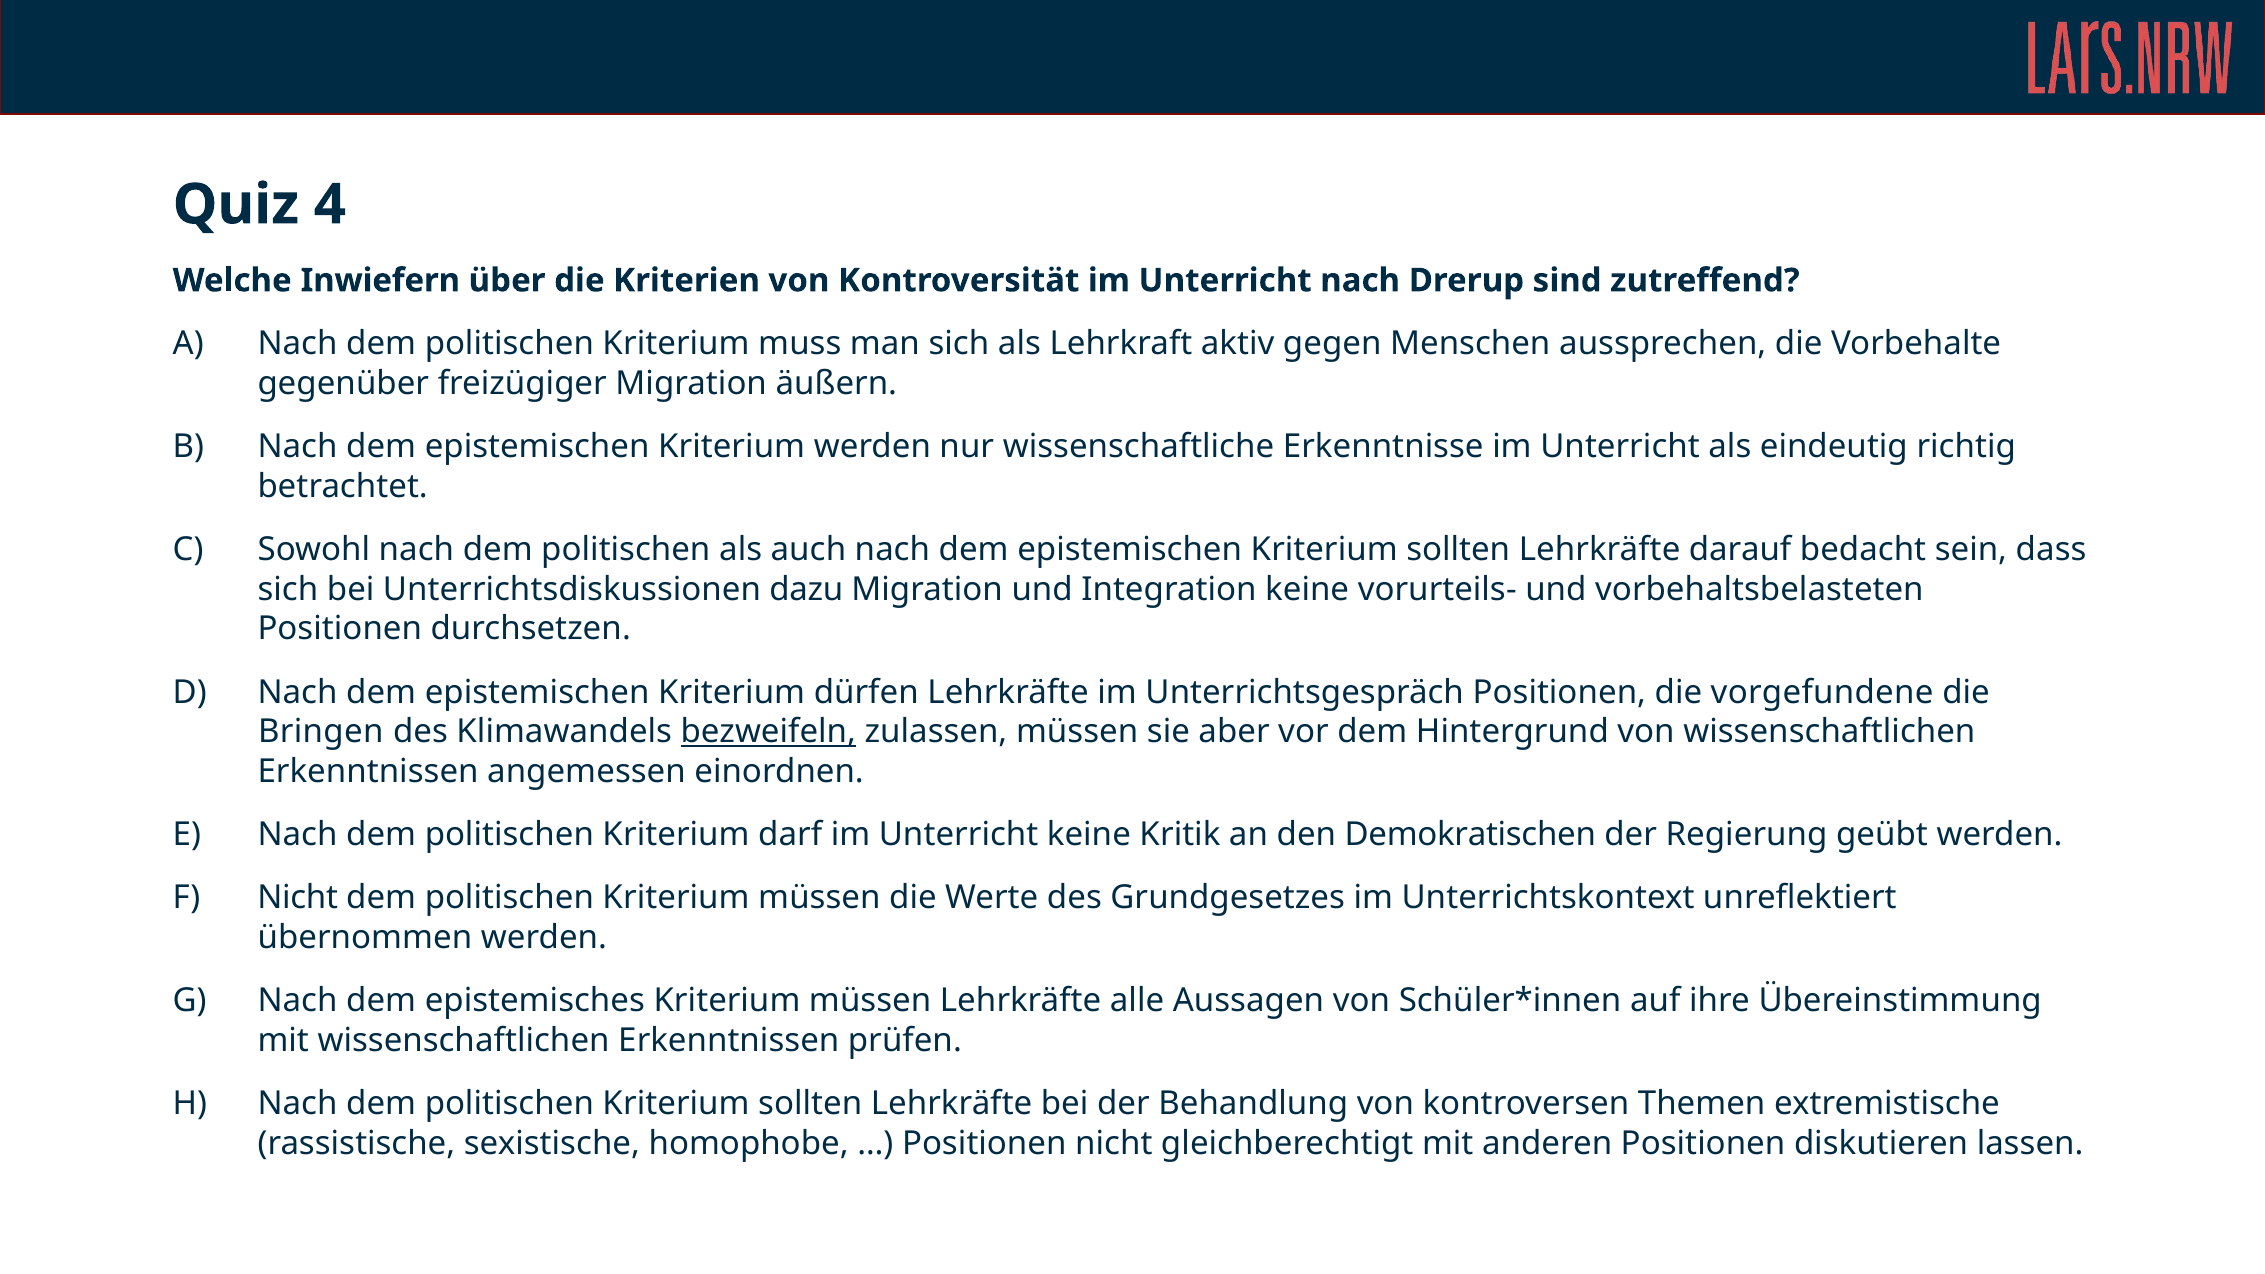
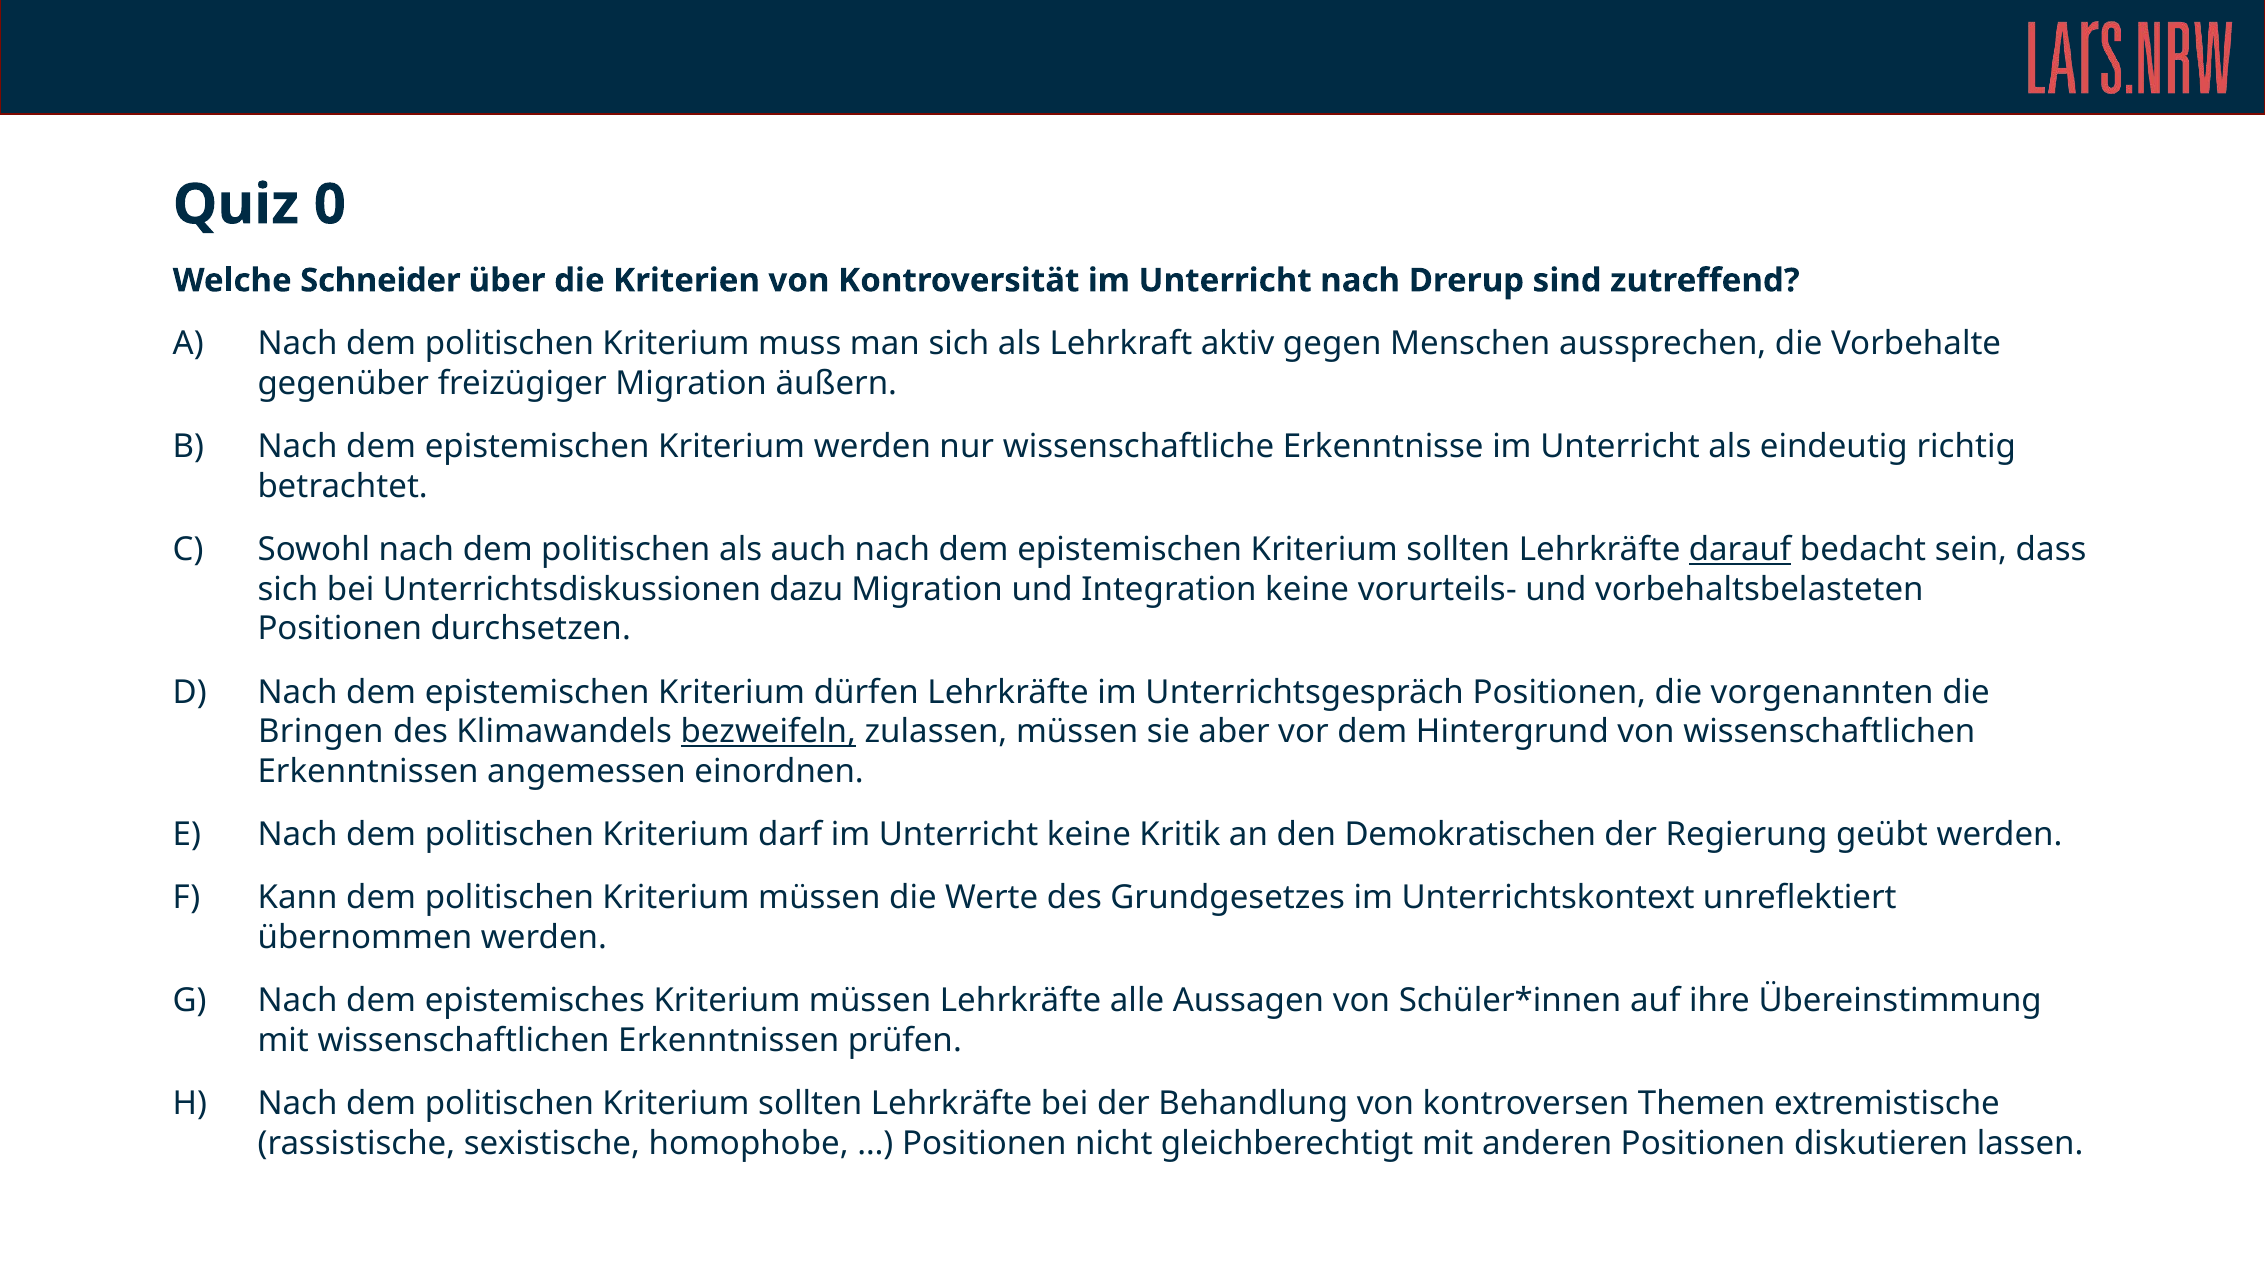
4: 4 -> 0 (330, 205)
Inwiefern: Inwiefern -> Schneider (380, 280)
darauf underline: none -> present (1740, 550)
vorgefundene: vorgefundene -> vorgenannten (1822, 692)
Nicht: Nicht -> Kann (298, 898)
